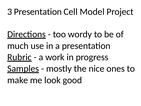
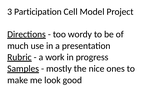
3 Presentation: Presentation -> Participation (38, 12)
